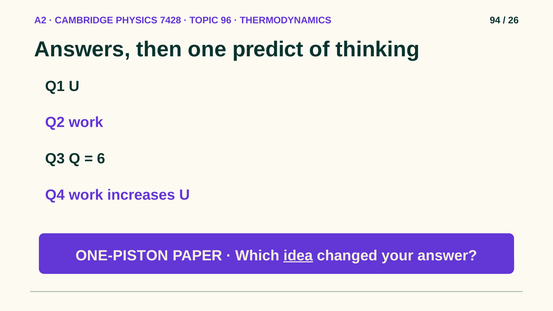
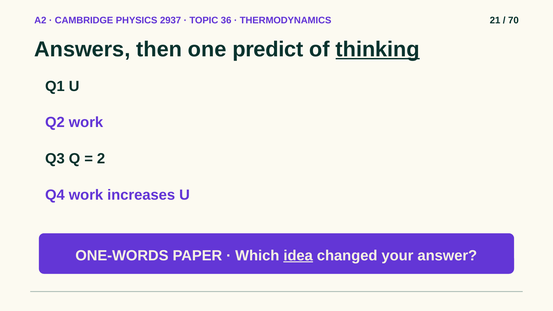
7428: 7428 -> 2937 (171, 20)
96: 96 -> 36 (226, 20)
94: 94 -> 21 (495, 20)
26: 26 -> 70 (513, 20)
thinking underline: none -> present (378, 49)
6: 6 -> 2 (101, 159)
ONE-PISTON: ONE-PISTON -> ONE-WORDS (122, 256)
